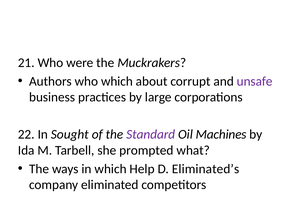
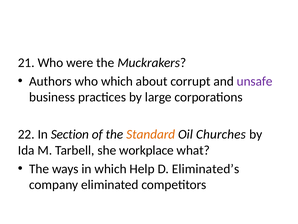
Sought: Sought -> Section (70, 134)
Standard colour: purple -> orange (151, 134)
Machines: Machines -> Churches (221, 134)
prompted: prompted -> workplace (146, 150)
